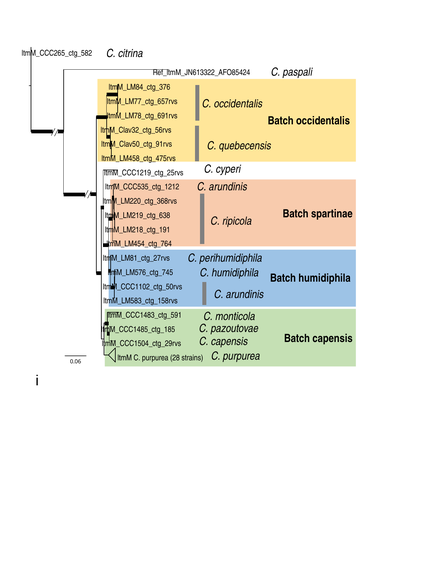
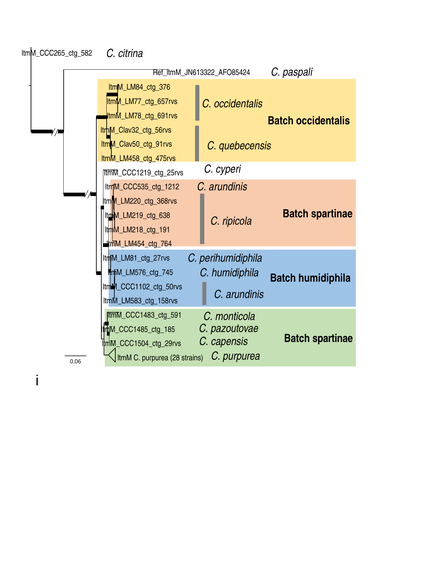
capensis: capensis -> spartinae (333, 339)
